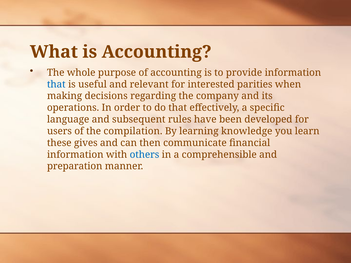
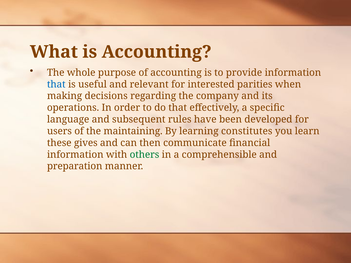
compilation: compilation -> maintaining (133, 131)
knowledge: knowledge -> constitutes (247, 131)
others colour: blue -> green (144, 155)
